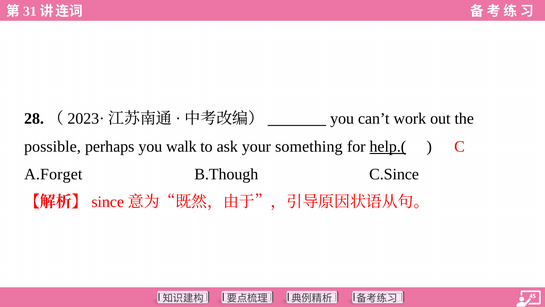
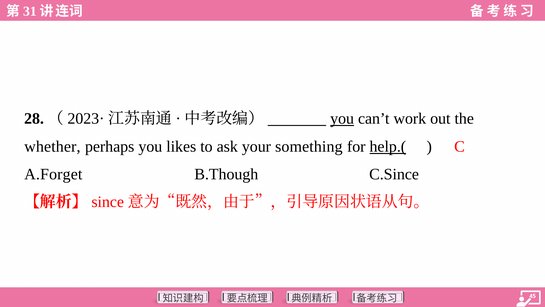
you underline: none -> present (342, 118)
possible: possible -> whether (52, 146)
walk: walk -> likes (181, 146)
